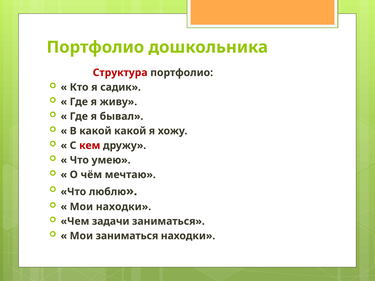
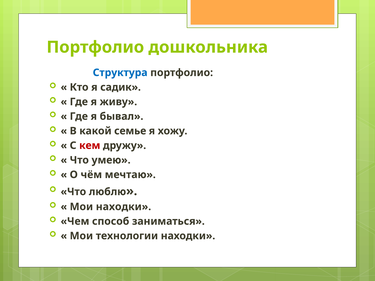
Структура colour: red -> blue (120, 73)
какой какой: какой -> семье (130, 131)
задачи: задачи -> способ (111, 221)
Мои заниматься: заниматься -> технологии (127, 236)
